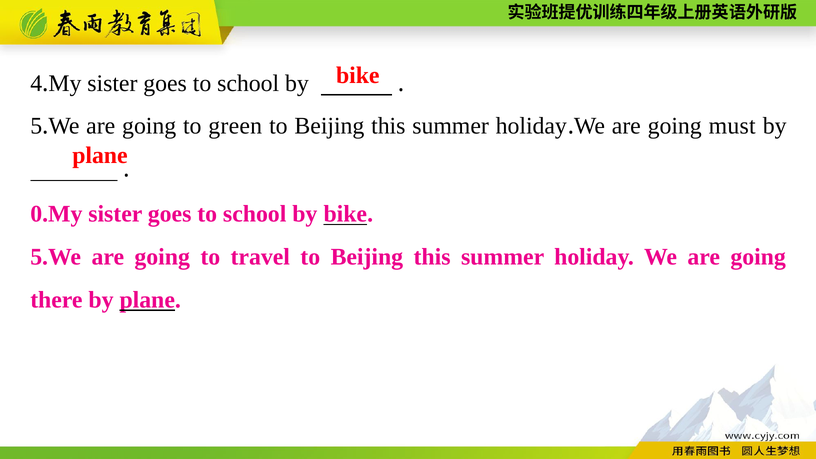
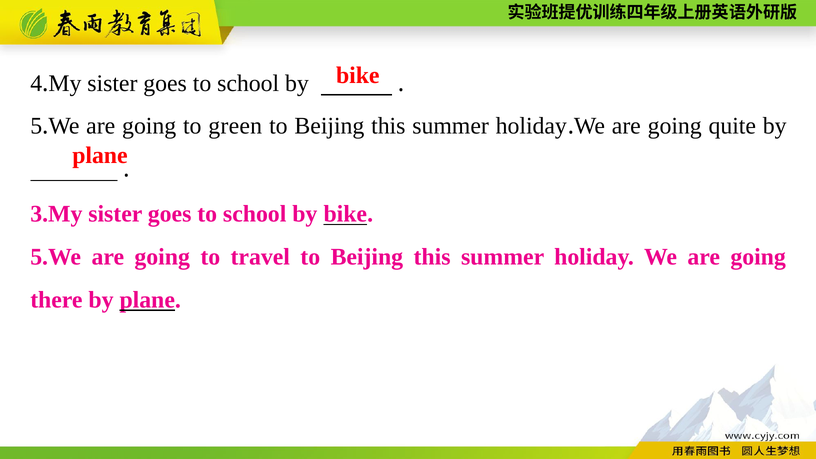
must: must -> quite (732, 126)
0.My: 0.My -> 3.My (56, 214)
